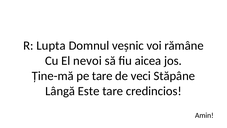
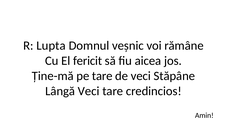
nevoi: nevoi -> fericit (88, 61)
Lângă Este: Este -> Veci (89, 91)
